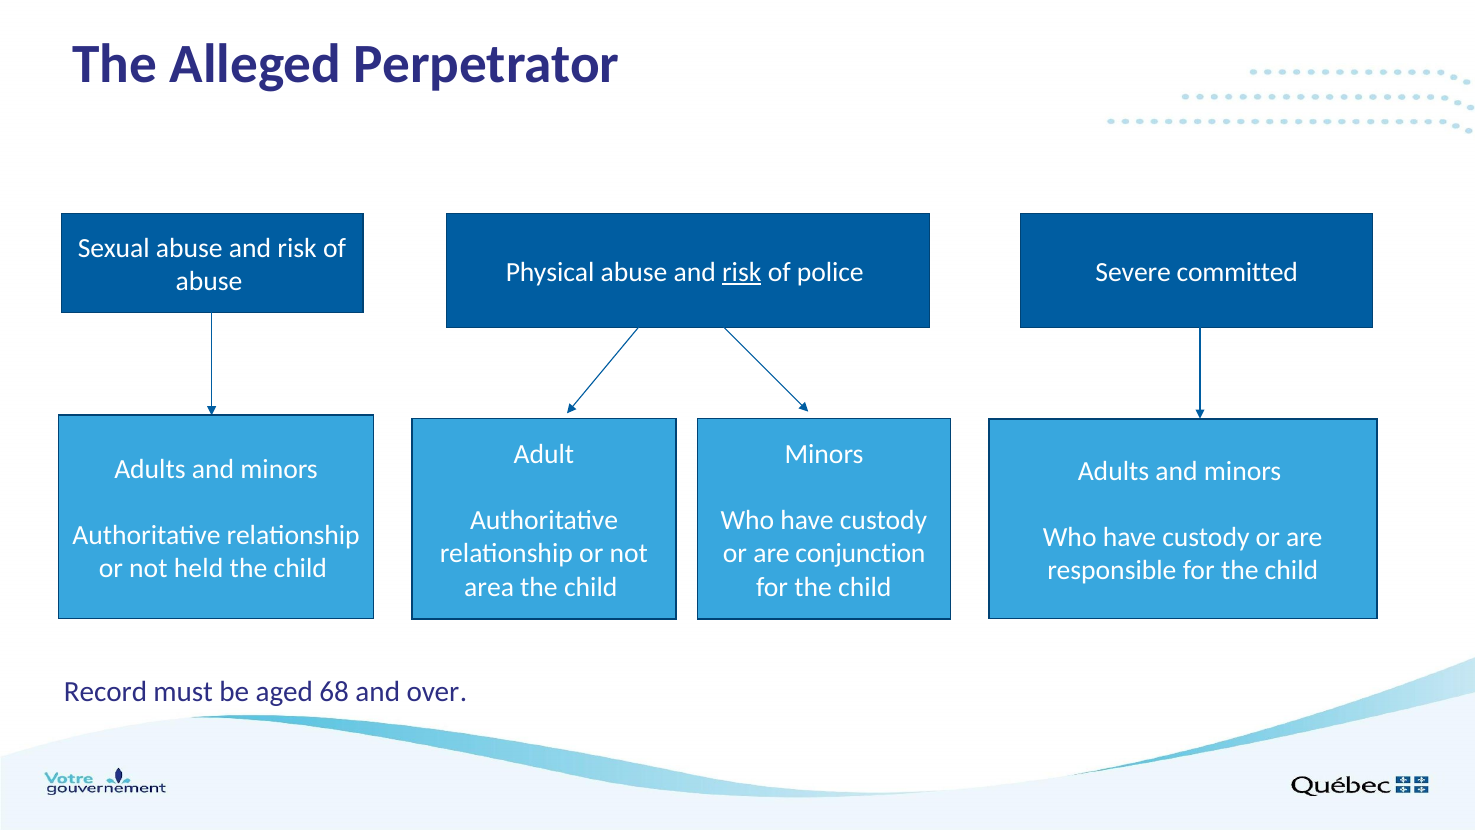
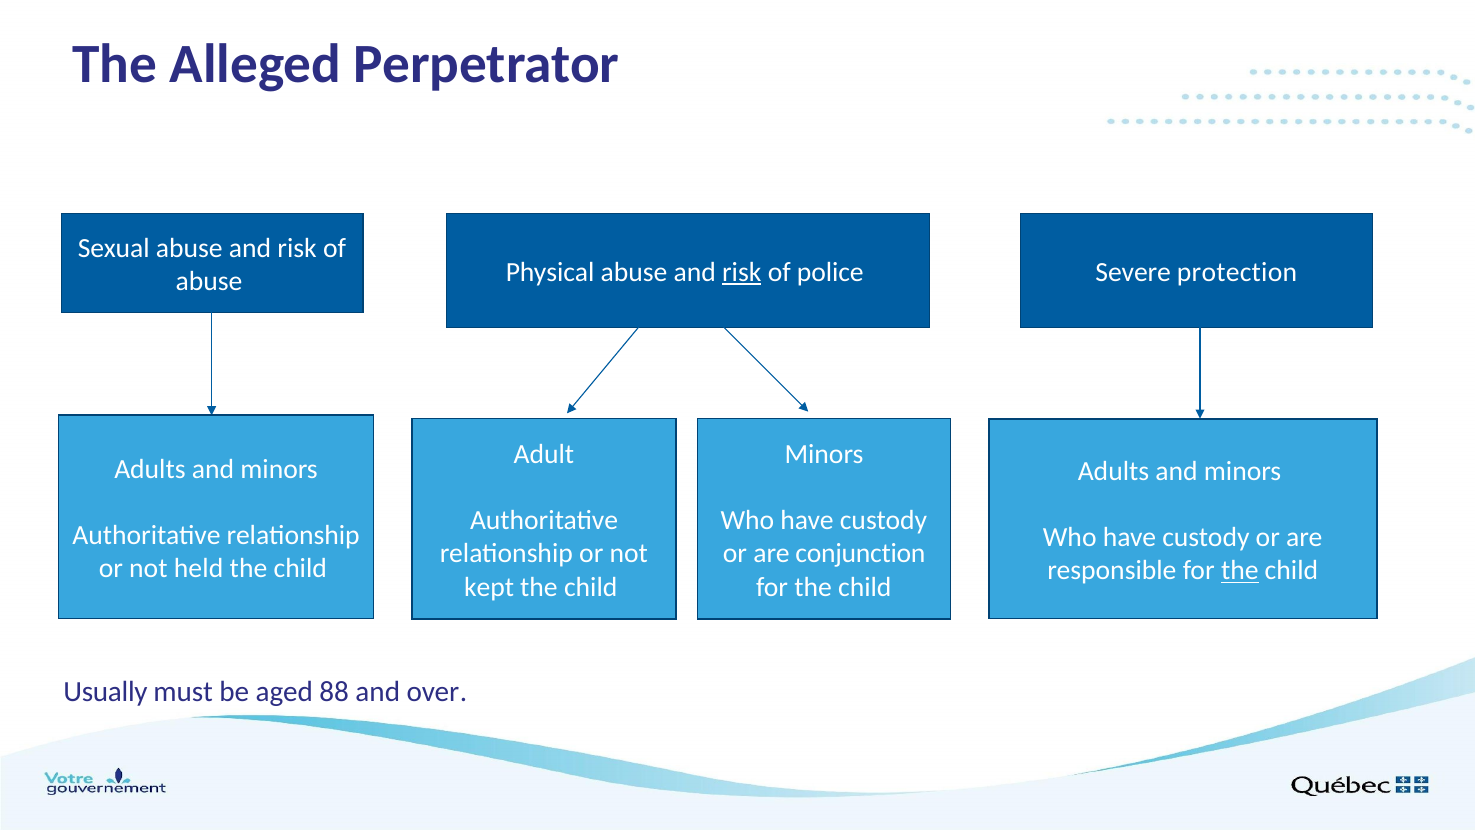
committed: committed -> protection (1237, 272)
the underline: none -> present (1240, 570)
area: area -> kept (489, 587)
Record: Record -> Usually (106, 691)
68: 68 -> 88 (334, 691)
